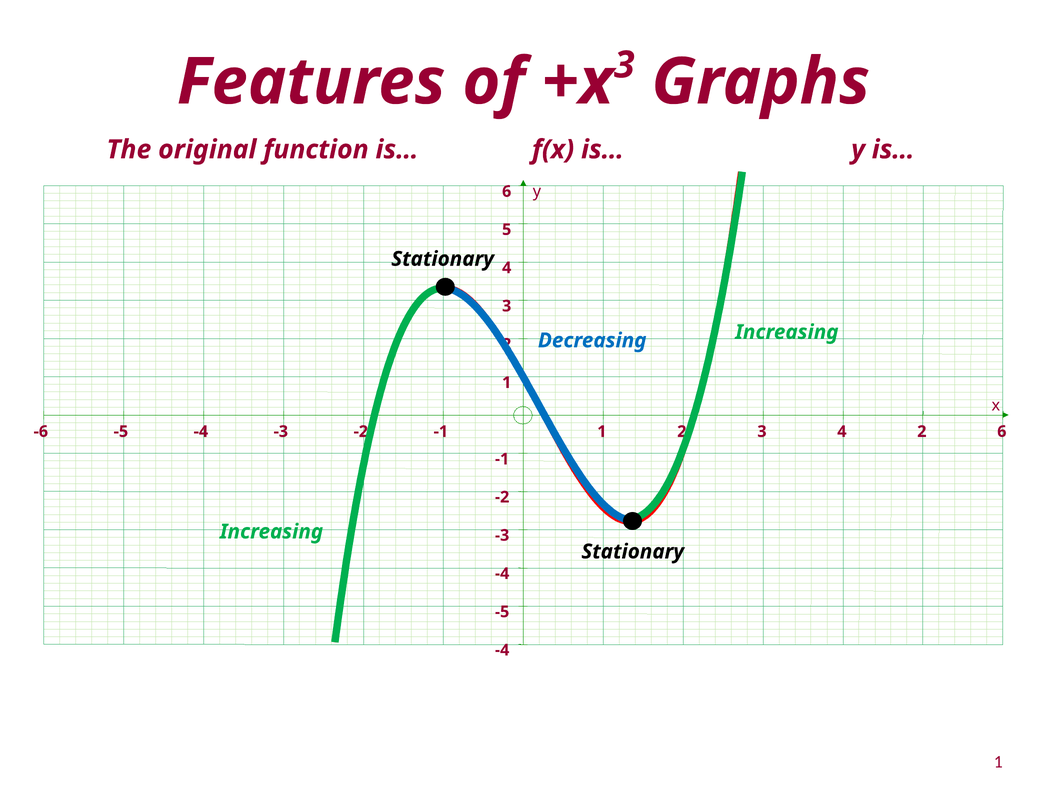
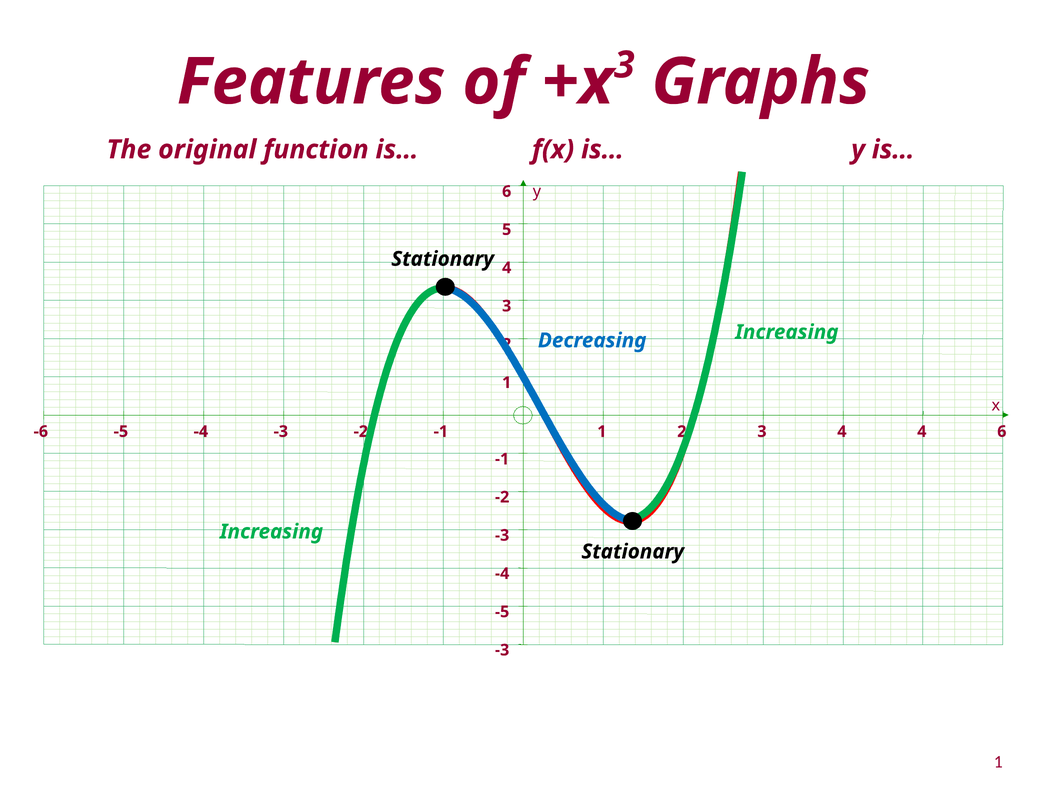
4 2: 2 -> 4 (922, 432)
-4: -4 -> -3 (502, 650)
